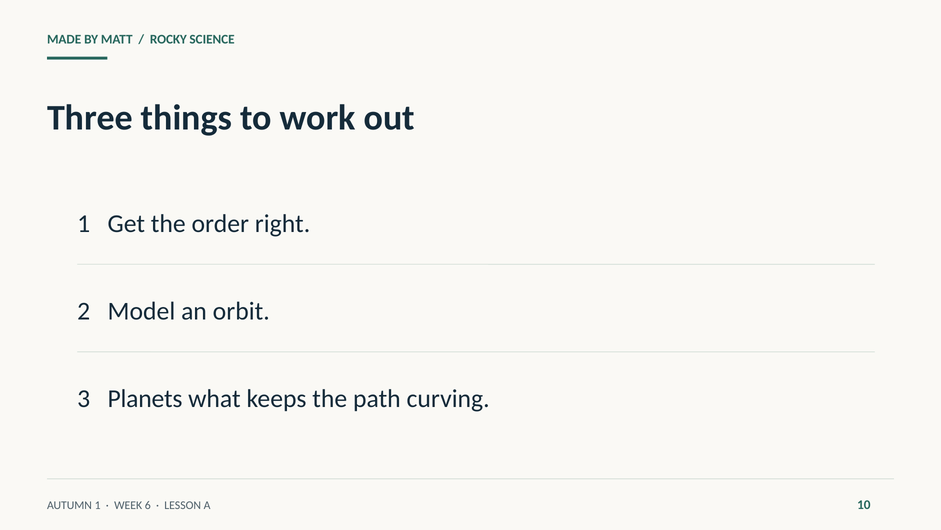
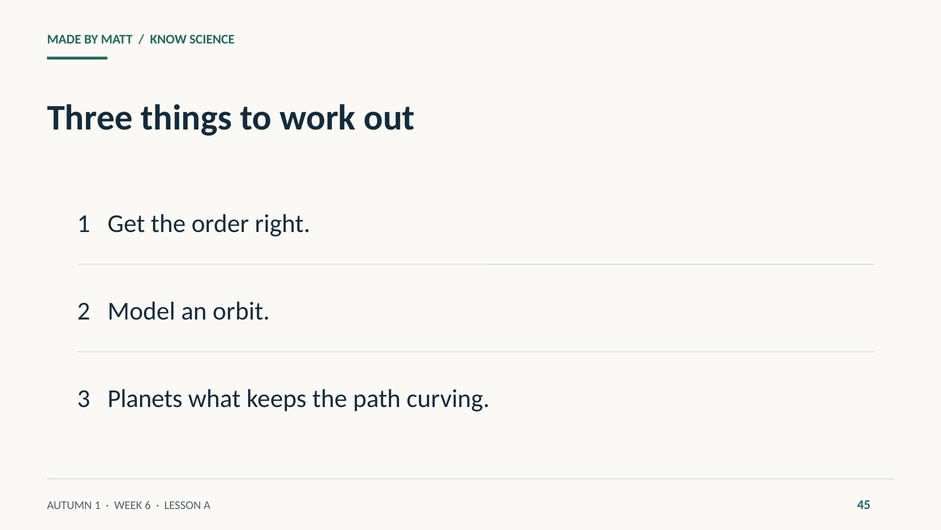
ROCKY: ROCKY -> KNOW (168, 39)
10: 10 -> 45 (864, 504)
